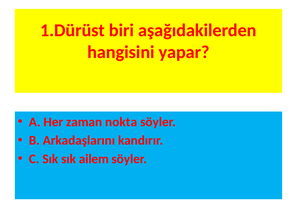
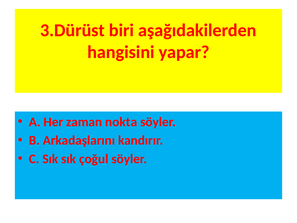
1.Dürüst: 1.Dürüst -> 3.Dürüst (72, 30)
ailem: ailem -> çoğul (94, 159)
